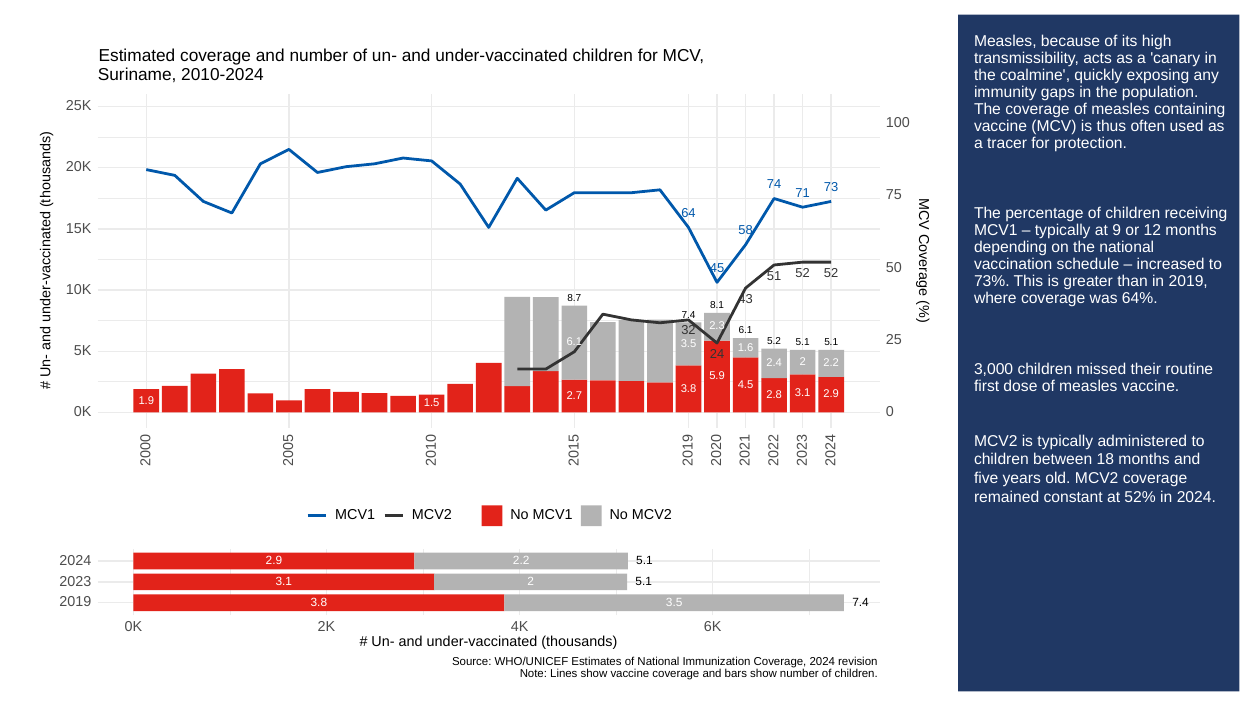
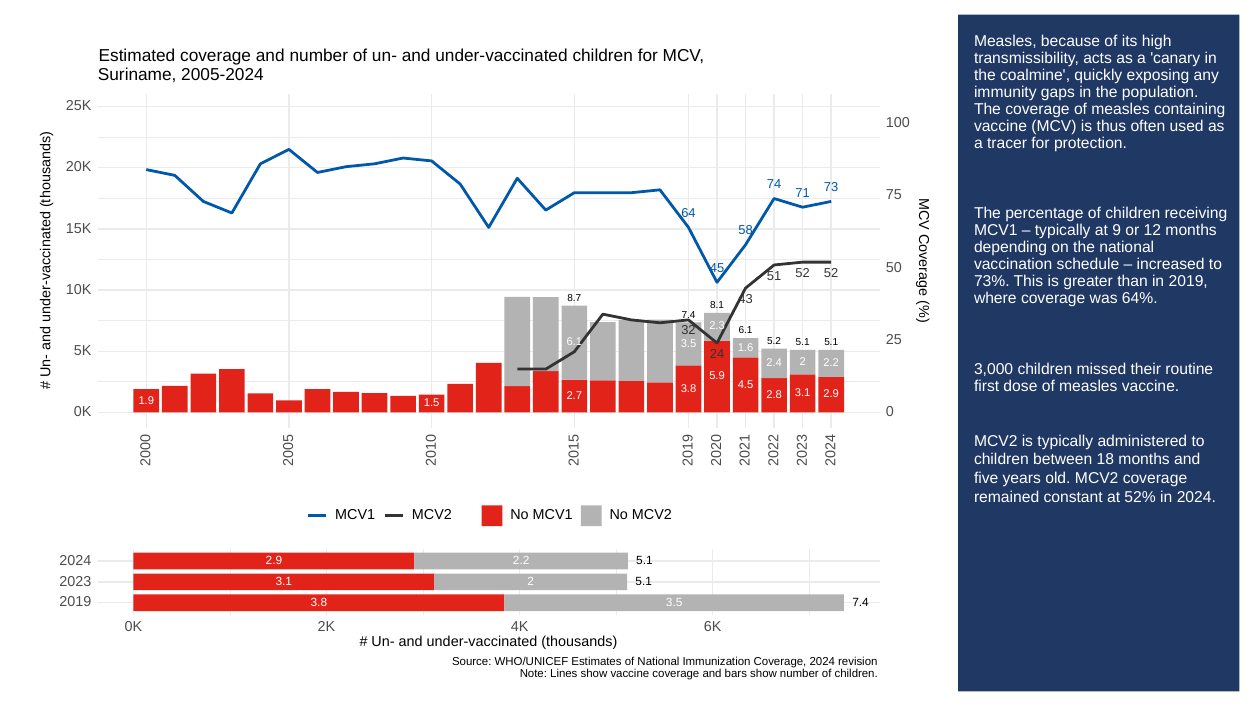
2010-2024: 2010-2024 -> 2005-2024 (223, 75)
